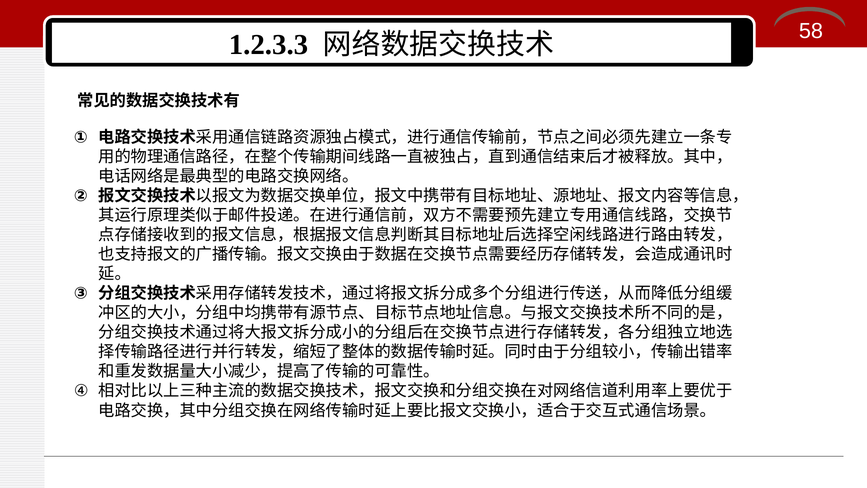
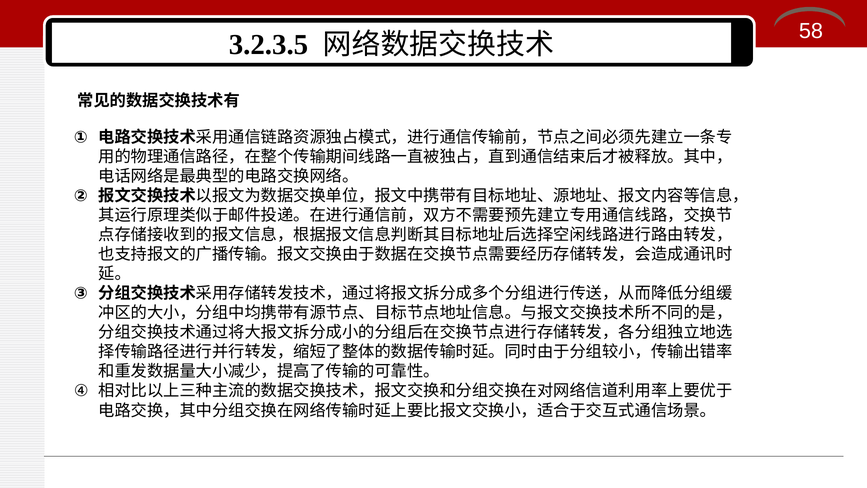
1.2.3.3: 1.2.3.3 -> 3.2.3.5 (268, 45)
